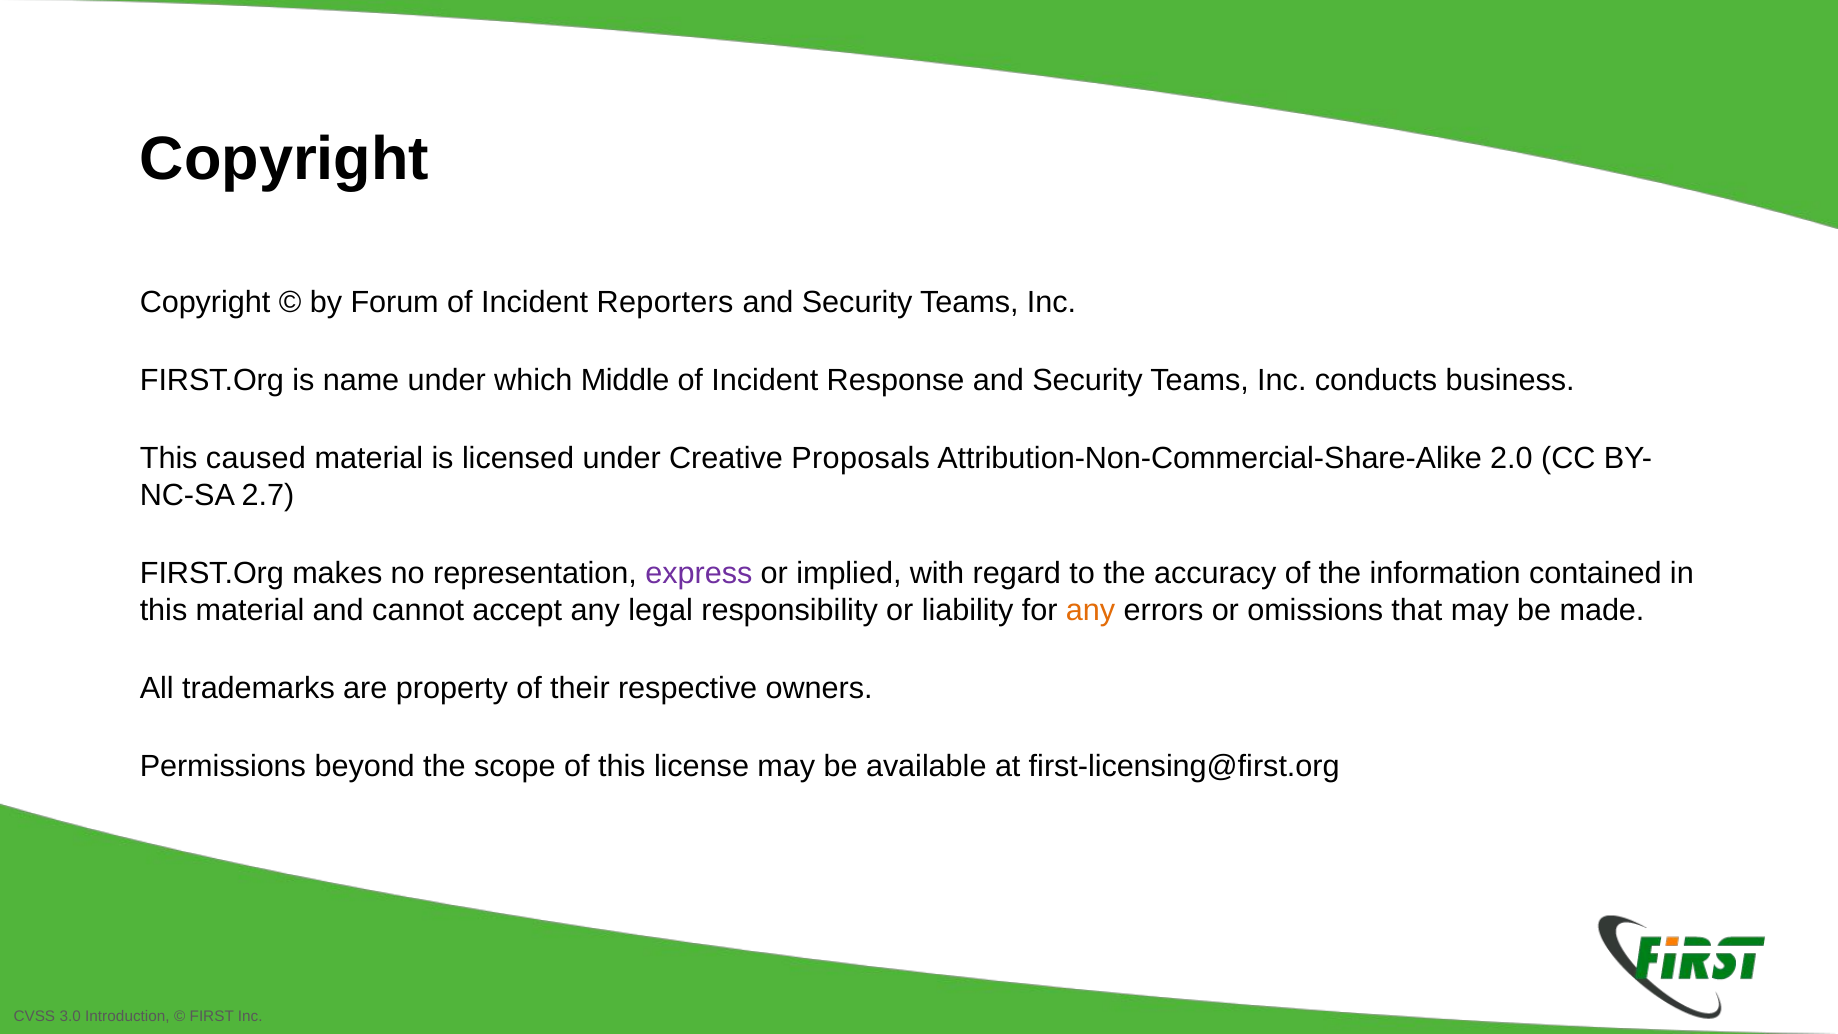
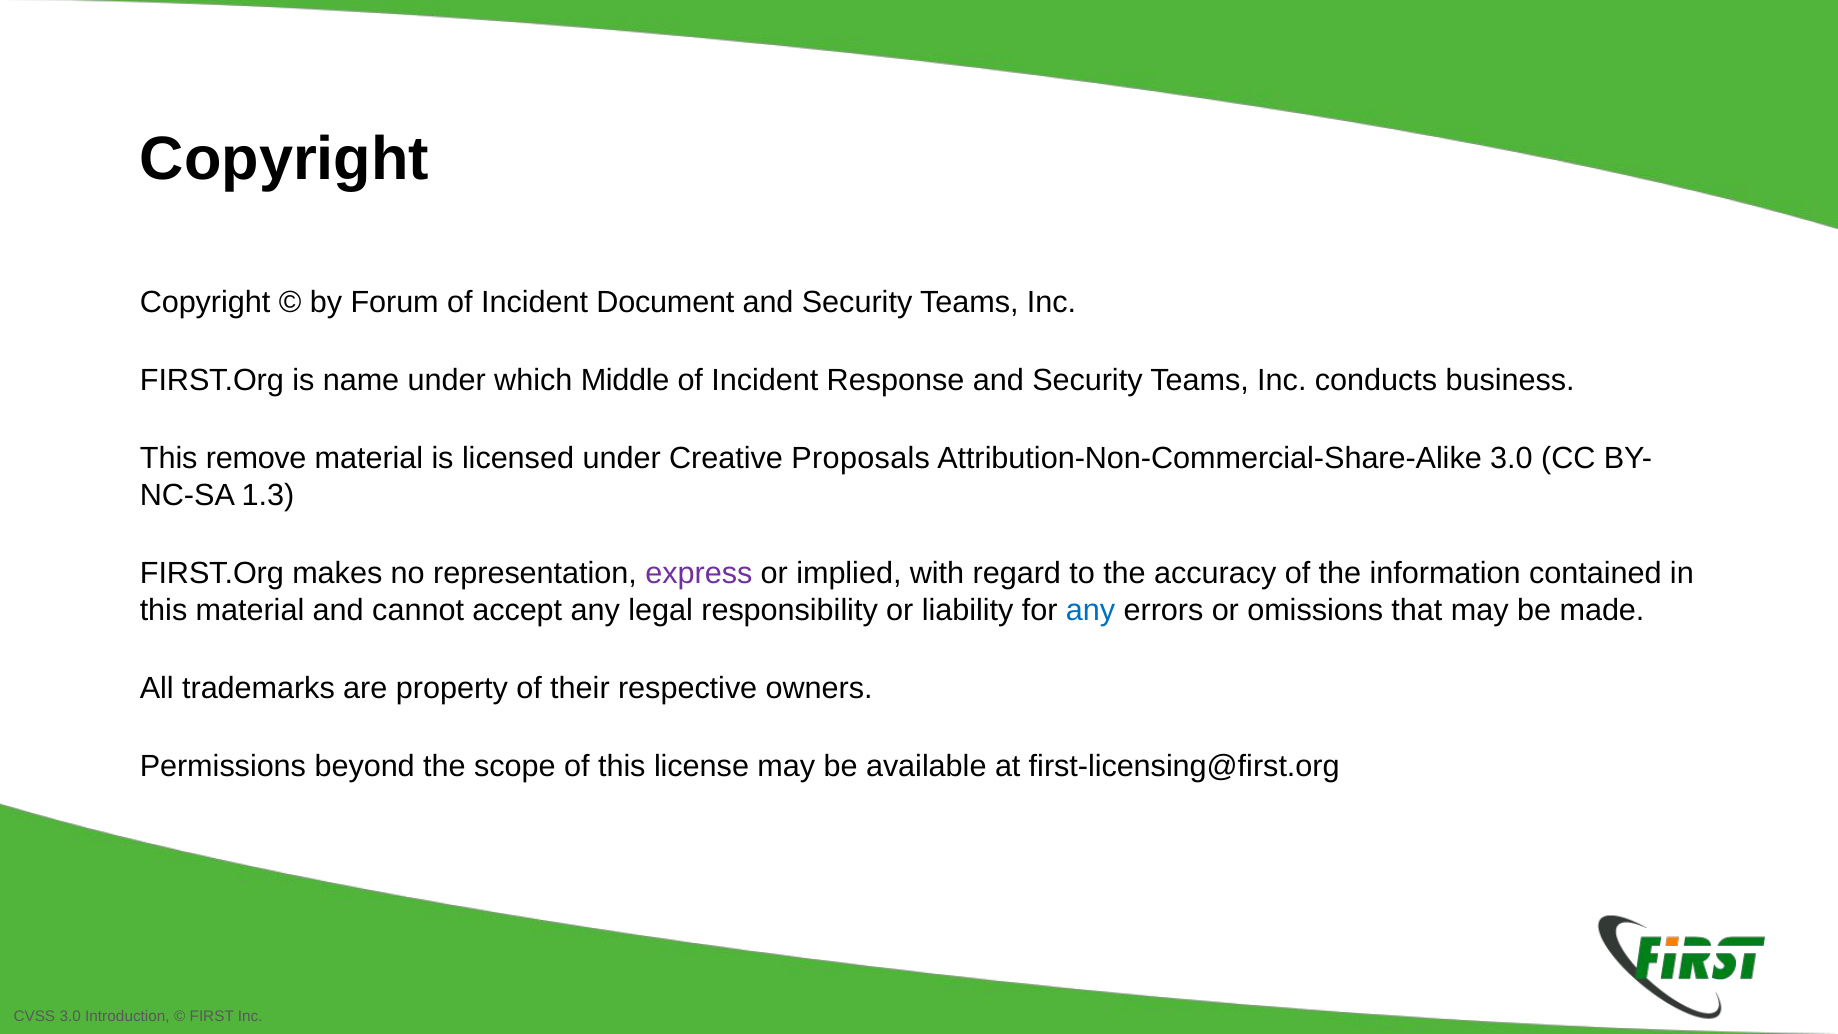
Reporters: Reporters -> Document (665, 303)
caused: caused -> remove (256, 459)
Attribution-Non-Commercial-Share-Alike 2.0: 2.0 -> 3.0 (1511, 459)
2.7: 2.7 -> 1.3 (268, 496)
any colour: orange -> blue (1091, 610)
